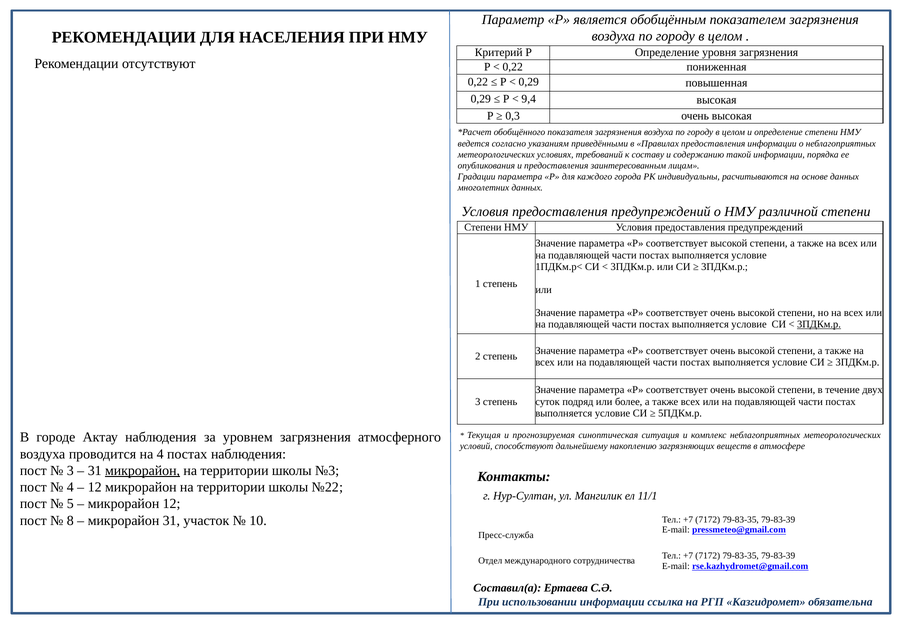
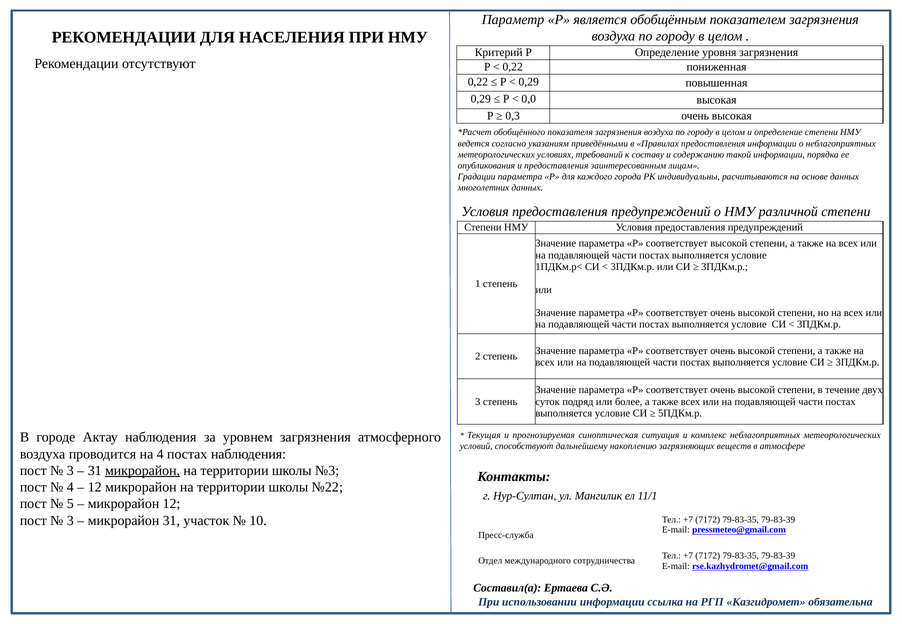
9,4: 9,4 -> 0,0 (529, 99)
3ПДКм.р underline: present -> none (819, 324)
8: 8 -> 3 (70, 521)
